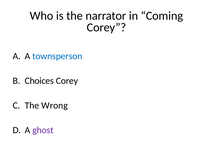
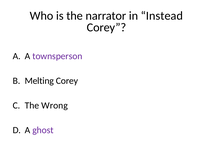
Coming: Coming -> Instead (162, 16)
townsperson colour: blue -> purple (57, 56)
Choices: Choices -> Melting (39, 81)
